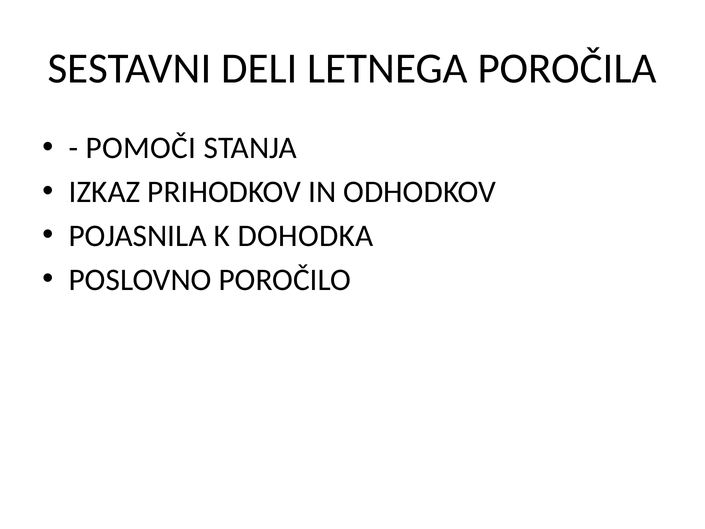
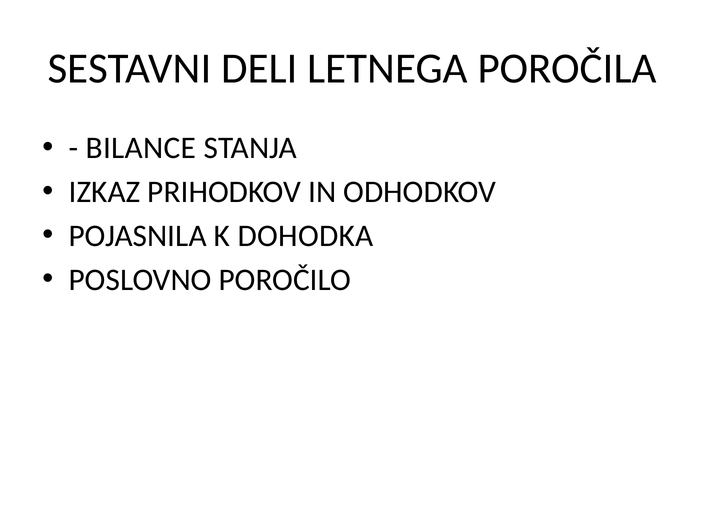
POMOČI: POMOČI -> BILANCE (141, 148)
